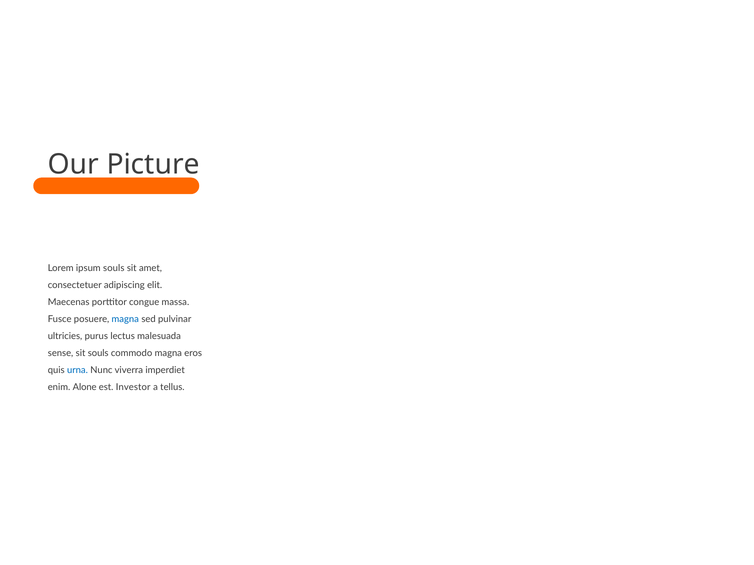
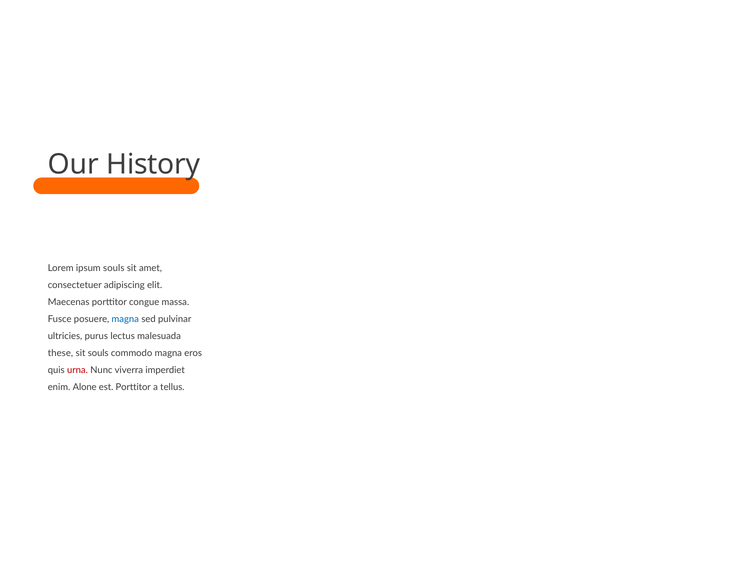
Picture: Picture -> History (153, 165)
sense: sense -> these (60, 354)
urna colour: blue -> red (77, 371)
est Investor: Investor -> Porttitor (133, 388)
